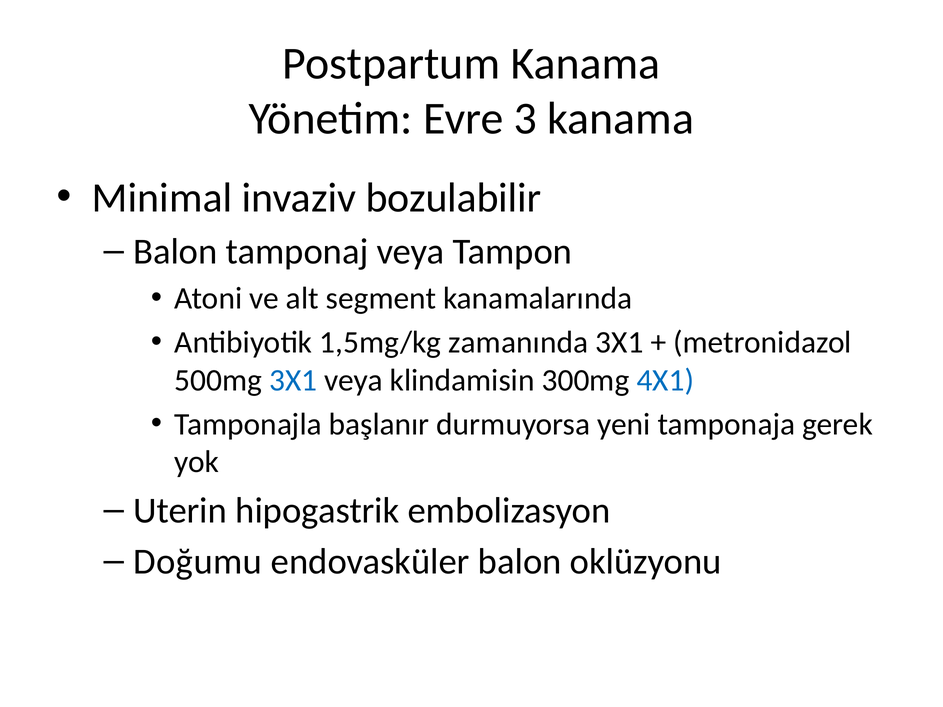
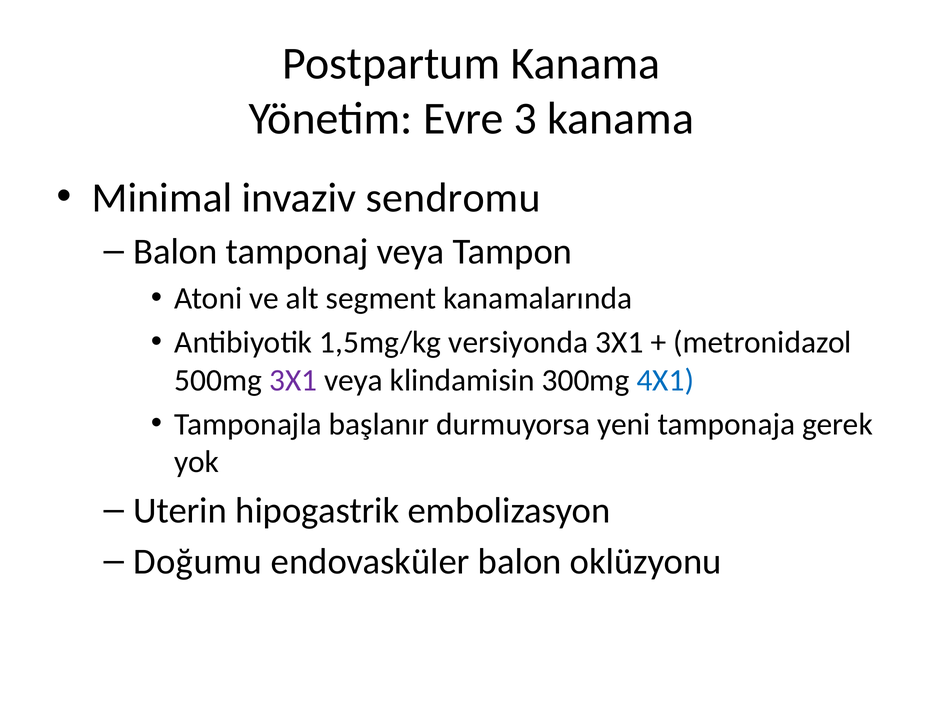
bozulabilir: bozulabilir -> sendromu (453, 198)
zamanında: zamanında -> versiyonda (518, 343)
3X1 colour: blue -> purple (293, 380)
